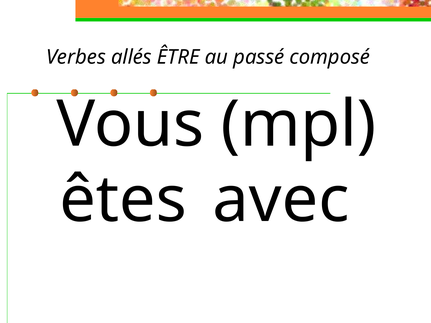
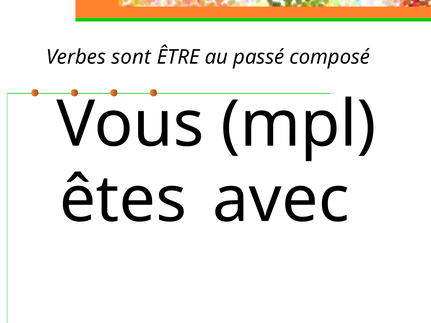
allés: allés -> sont (131, 57)
